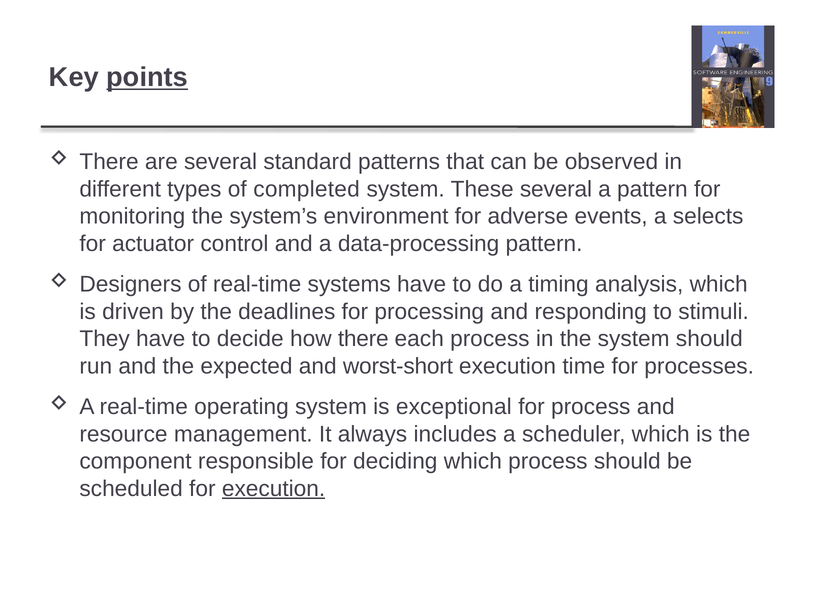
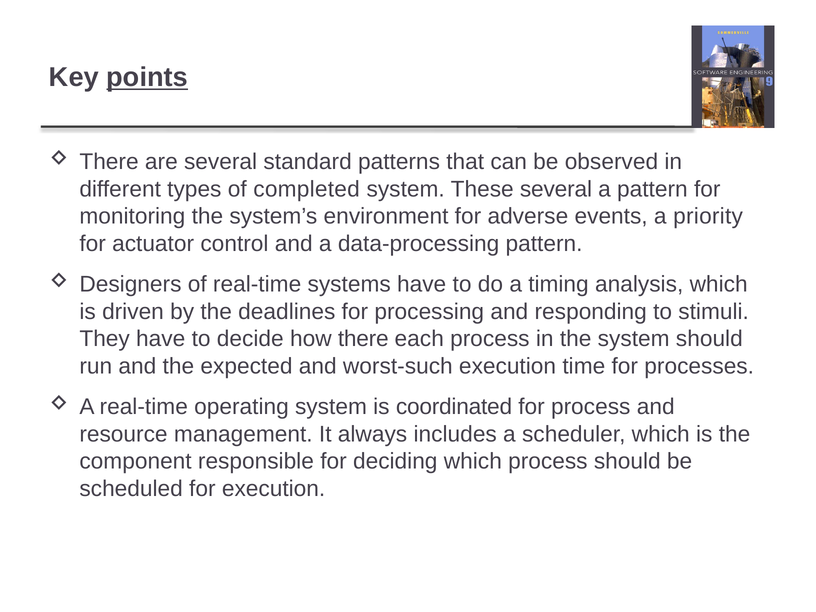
selects: selects -> priority (708, 216)
worst-short: worst-short -> worst-such (398, 366)
exceptional: exceptional -> coordinated (454, 407)
execution underline: present -> none (274, 489)
